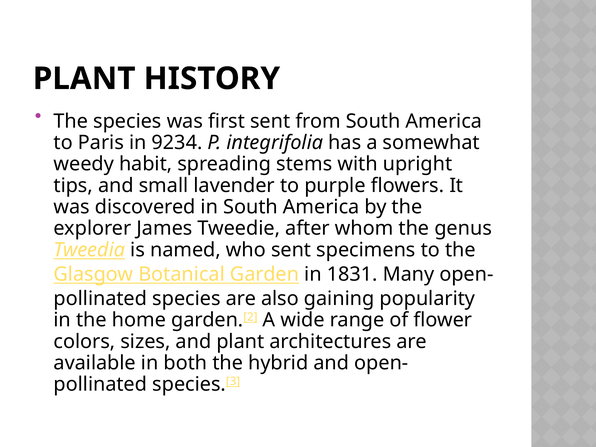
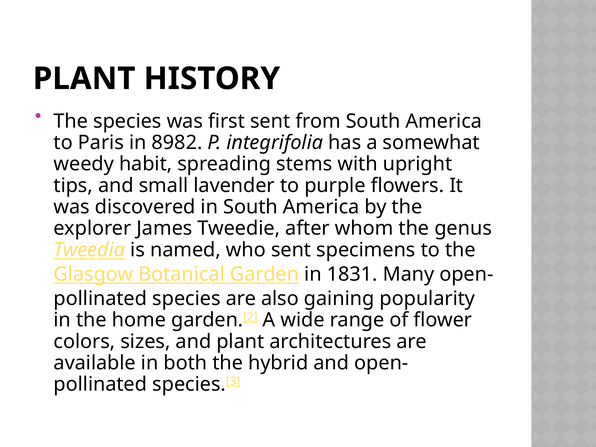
9234: 9234 -> 8982 (177, 143)
